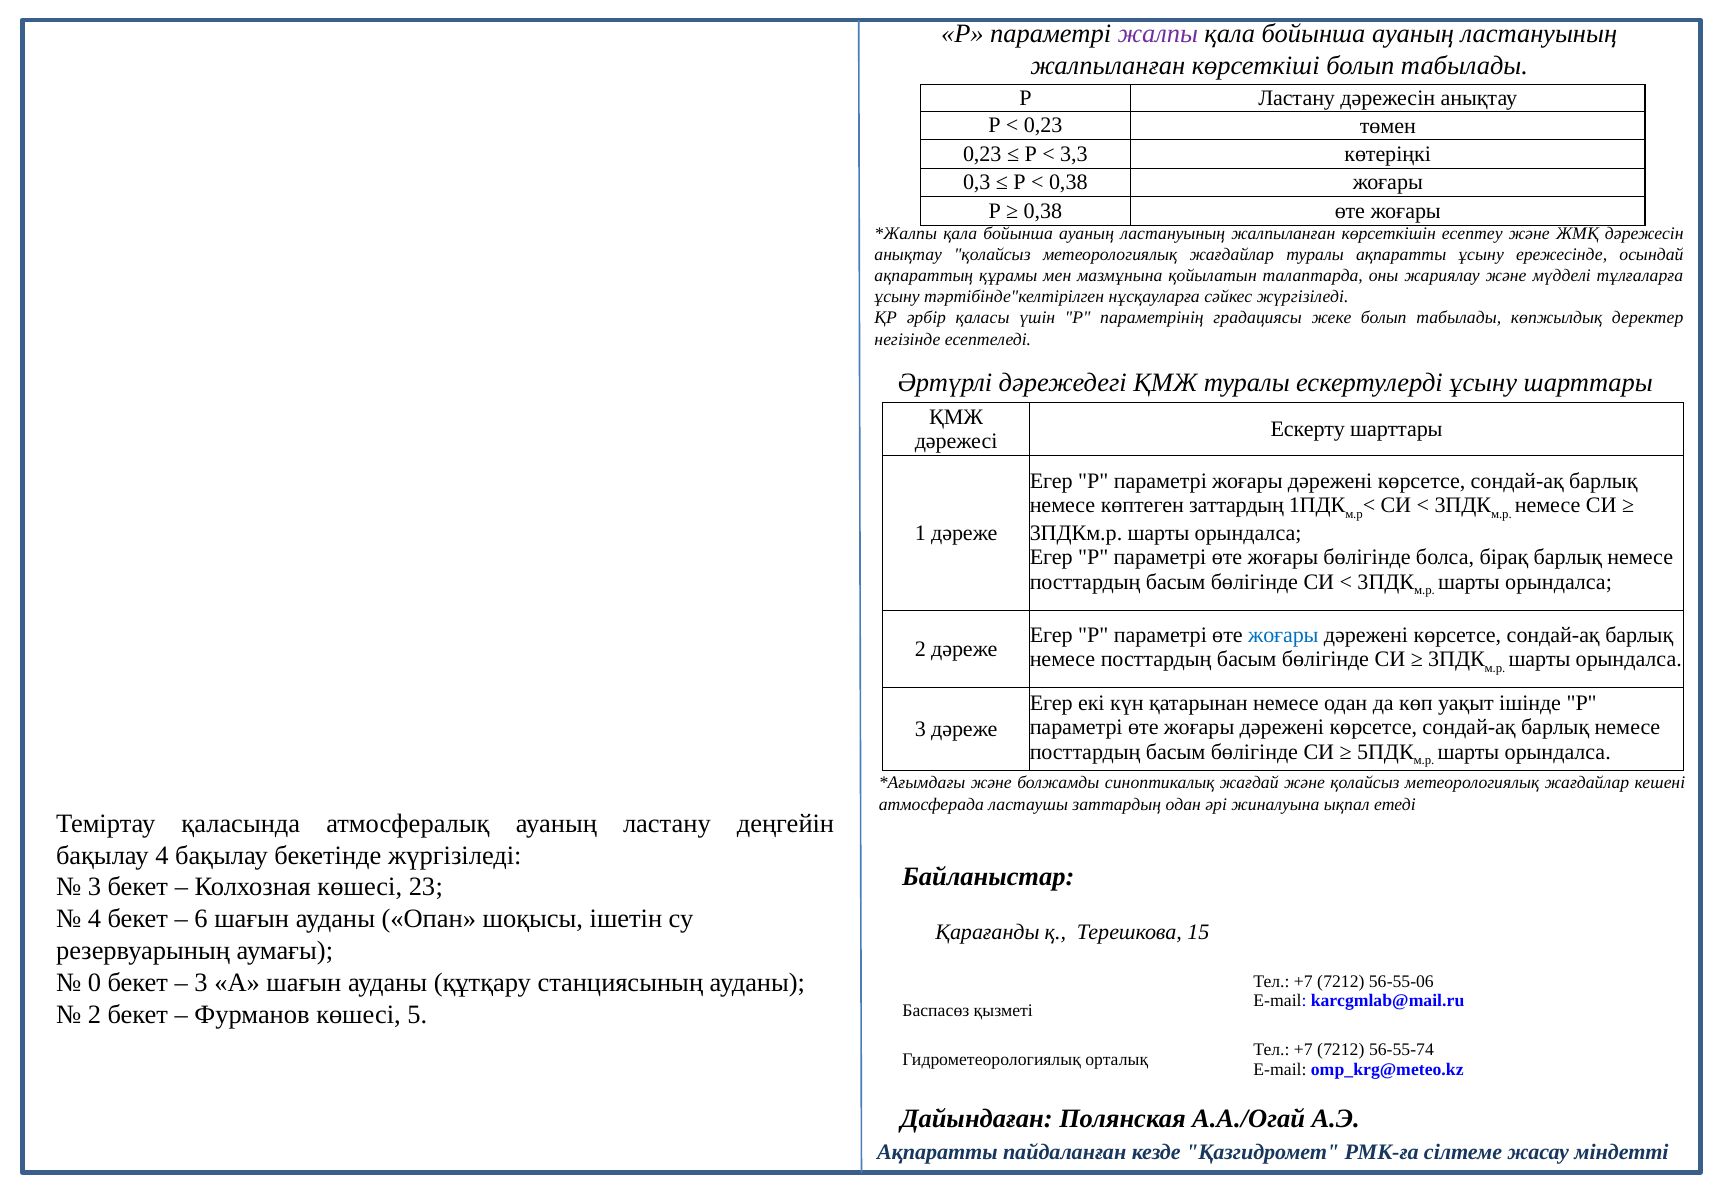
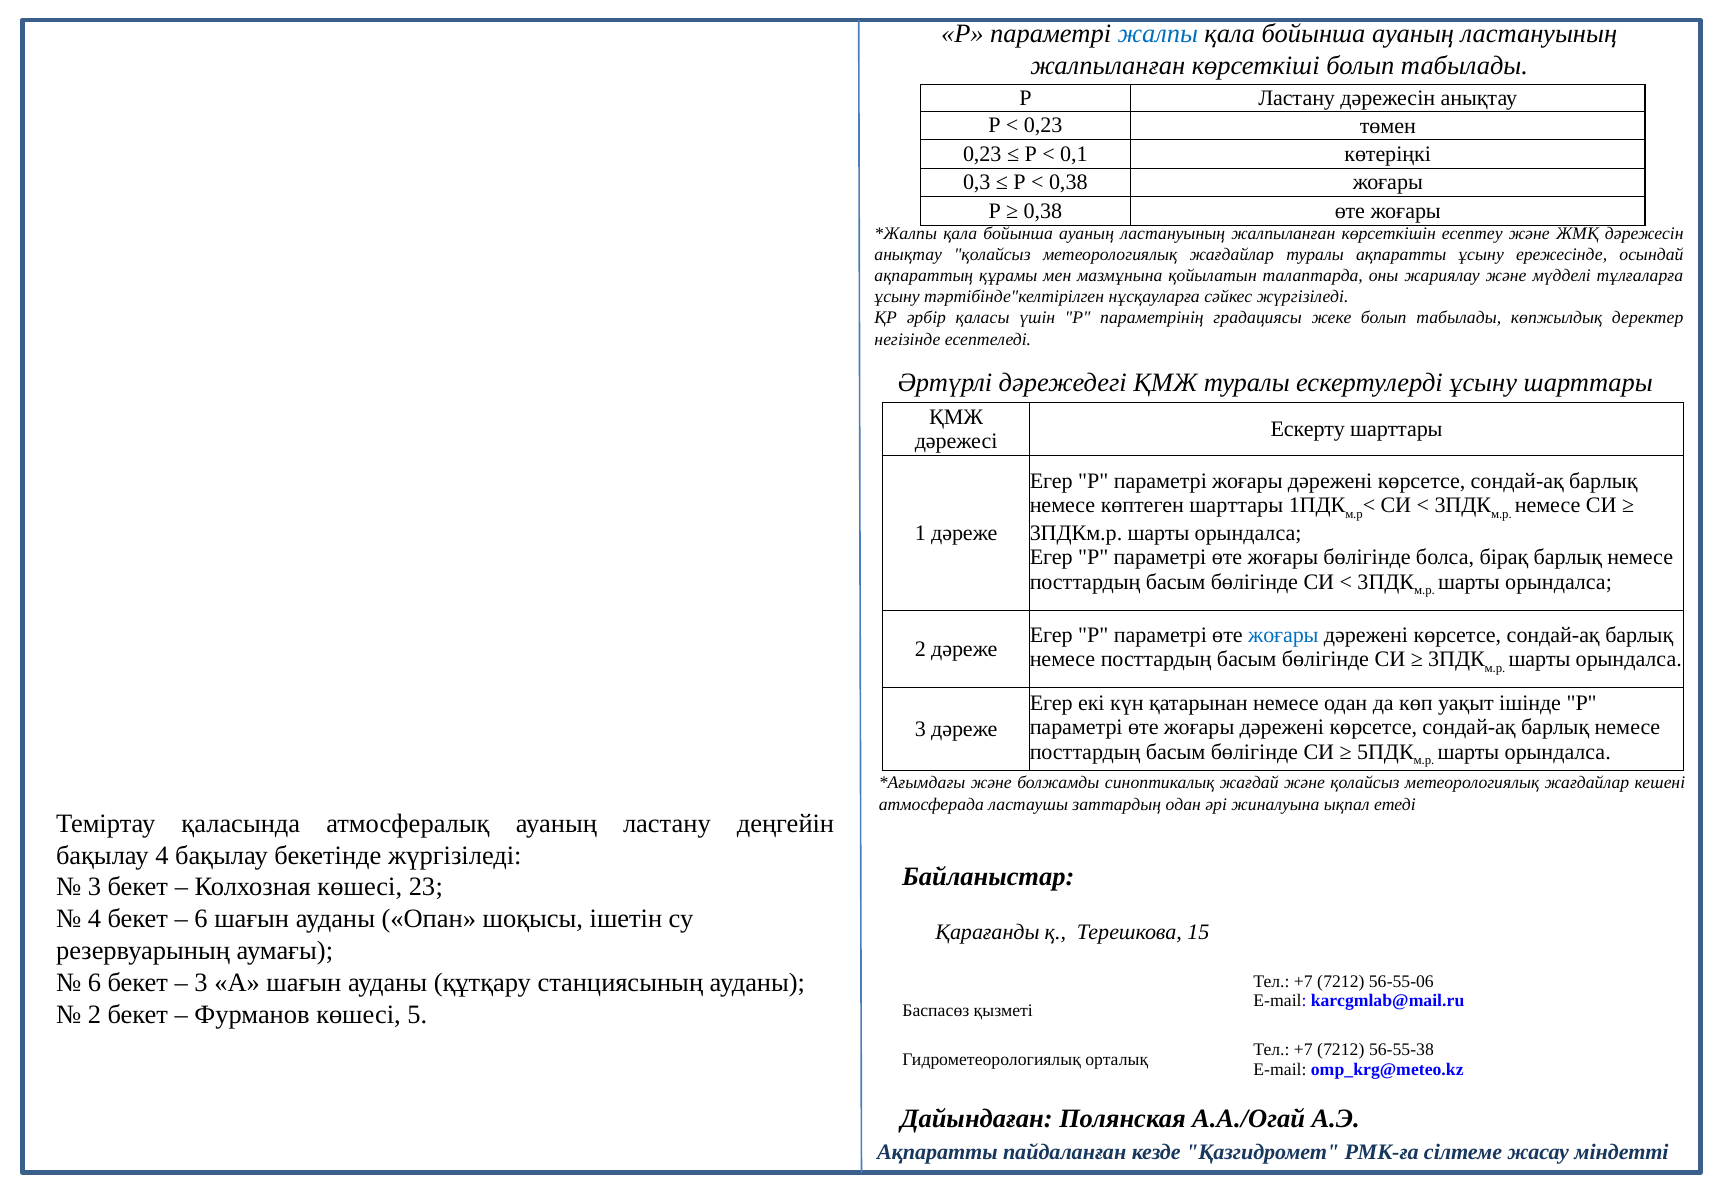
жалпы colour: purple -> blue (1158, 34)
3,3: 3,3 -> 0,1 (1074, 154)
көптеген заттардың: заттардың -> шарттары (1236, 505)
0: 0 -> 6 (94, 982)
56-55-74: 56-55-74 -> 56-55-38 (1401, 1050)
